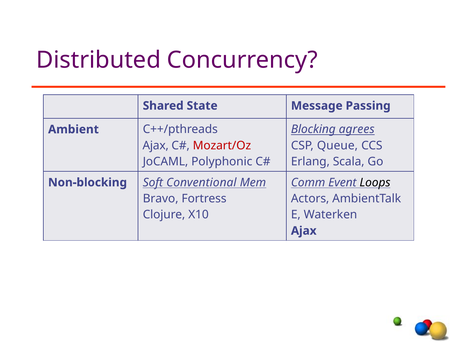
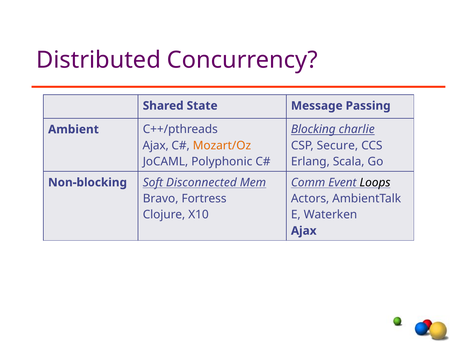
agrees: agrees -> charlie (357, 129)
Mozart/Oz colour: red -> orange (222, 145)
Queue: Queue -> Secure (337, 145)
Conventional: Conventional -> Disconnected (201, 182)
